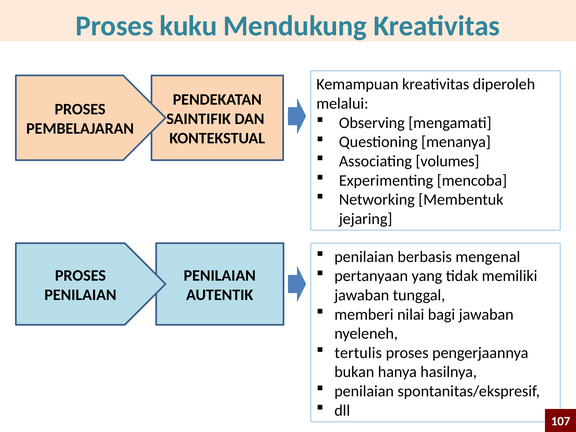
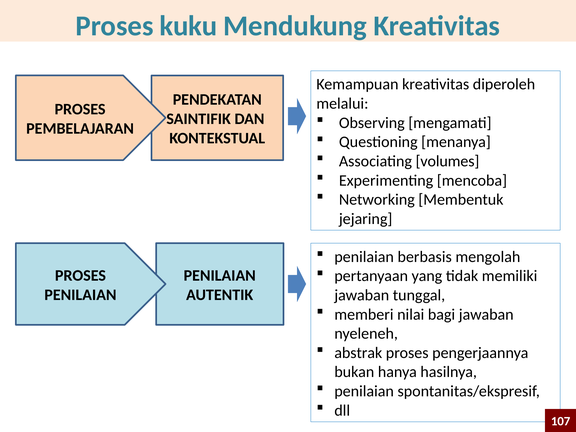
mengenal: mengenal -> mengolah (488, 257)
tertulis: tertulis -> abstrak (358, 353)
